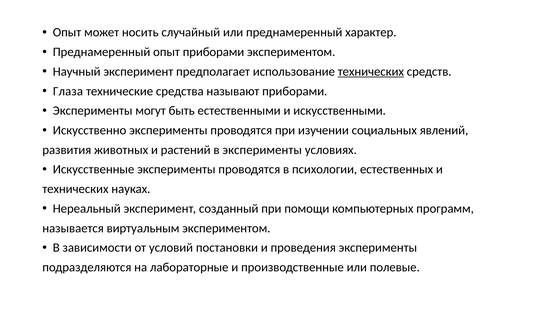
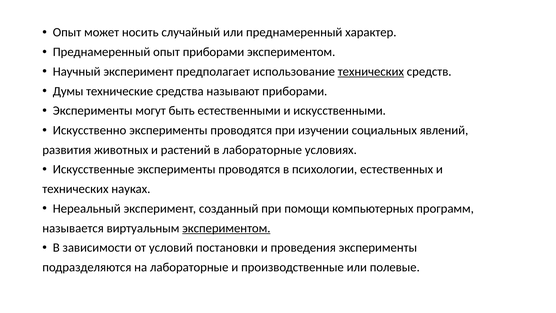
Глаза: Глаза -> Думы (68, 91)
в эксперименты: эксперименты -> лабораторные (262, 150)
экспериментом underline: none -> present (226, 228)
